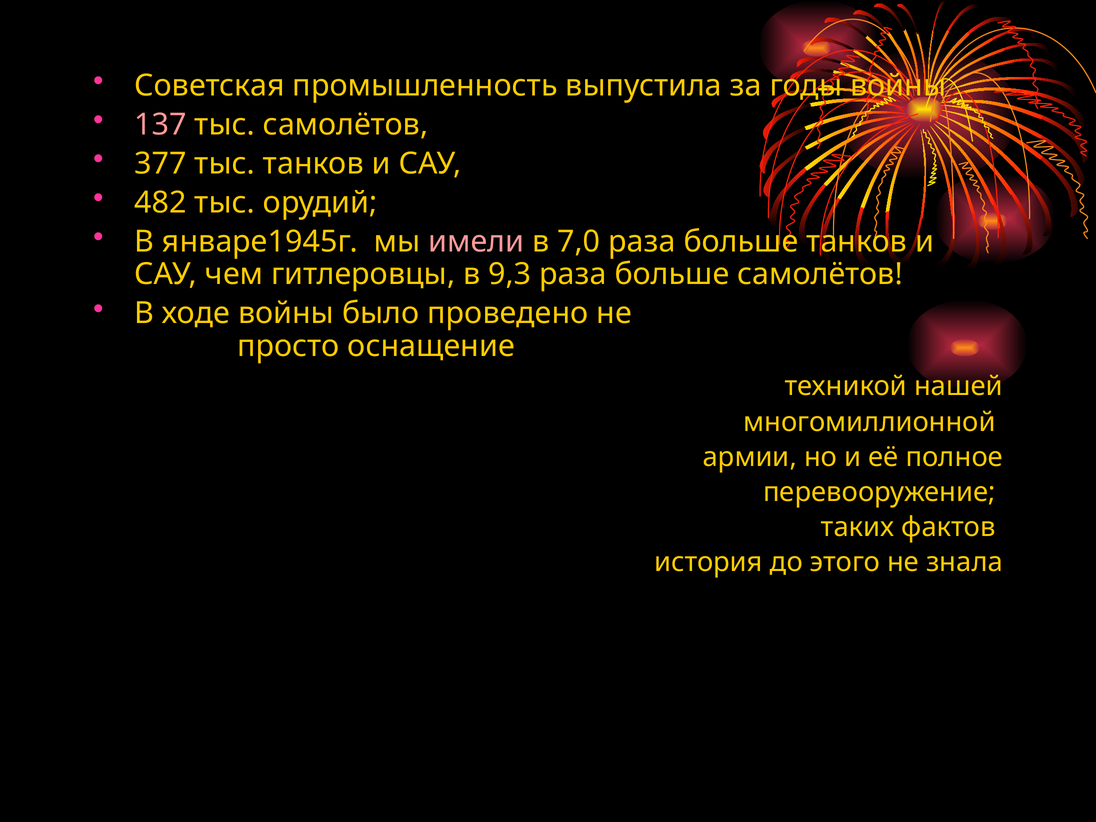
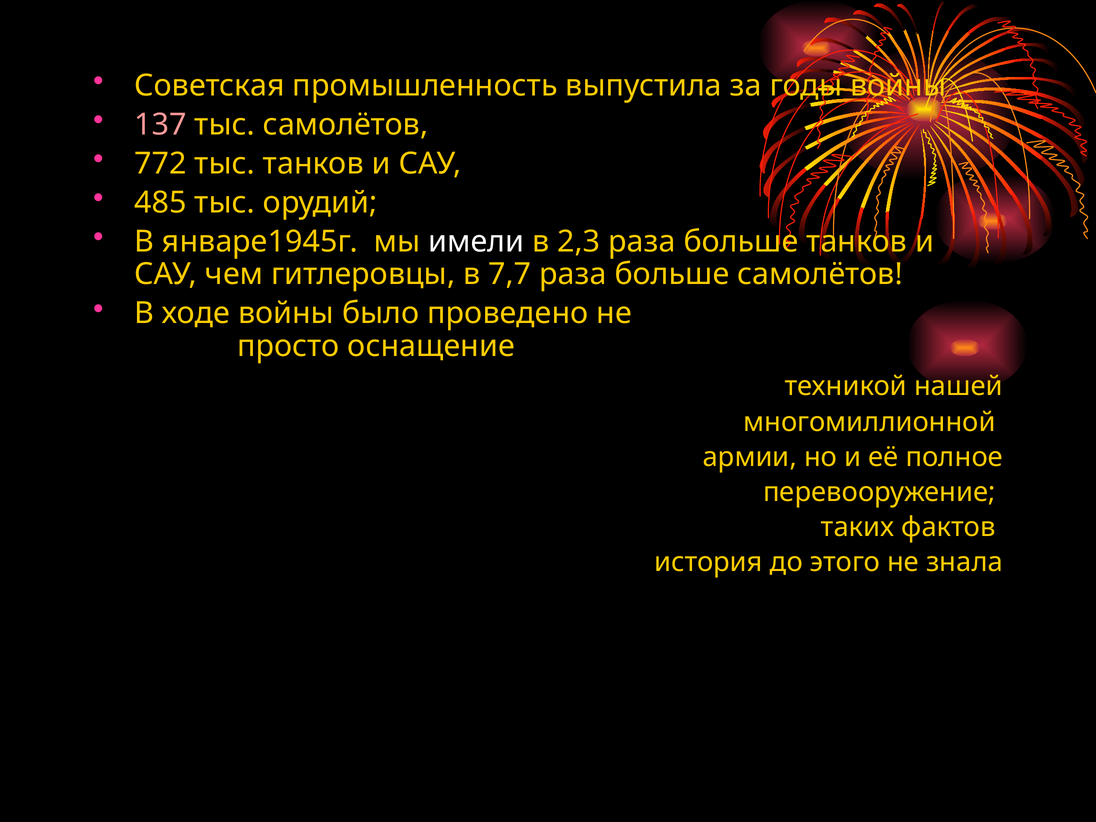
377: 377 -> 772 (160, 164)
482: 482 -> 485 (160, 203)
имели colour: pink -> white (476, 242)
7,0: 7,0 -> 2,3 (579, 242)
9,3: 9,3 -> 7,7 (510, 274)
